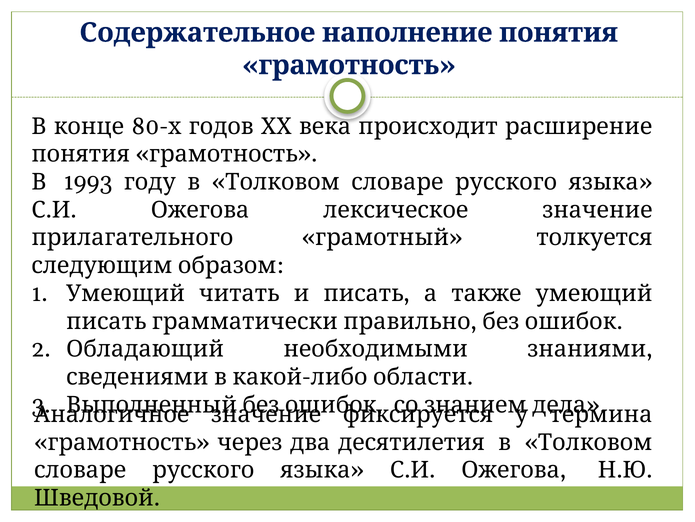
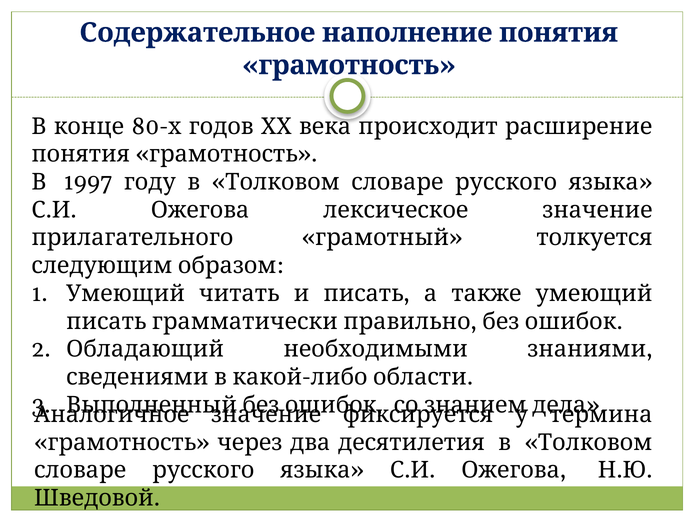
1993: 1993 -> 1997 (88, 182)
